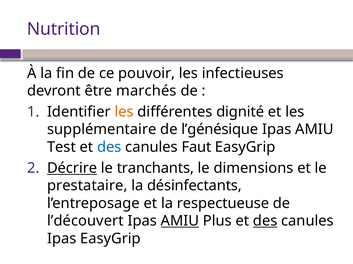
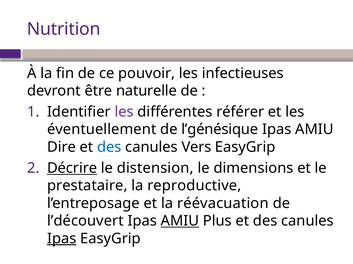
marchés: marchés -> naturelle (146, 91)
les colour: orange -> purple (124, 112)
dignité: dignité -> référer (240, 112)
supplémentaire: supplémentaire -> éventuellement (102, 130)
Test: Test -> Dire (61, 147)
Faut: Faut -> Vers (196, 147)
tranchants: tranchants -> distension (155, 169)
désinfectants: désinfectants -> reproductive (194, 186)
respectueuse: respectueuse -> réévacuation (223, 204)
des underline: present -> none (265, 221)
Ipas underline: none -> present (62, 239)
